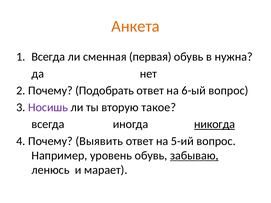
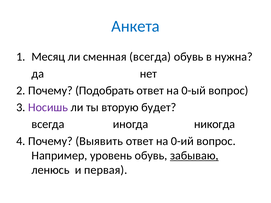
Анкета colour: orange -> blue (135, 26)
Всегда: Всегда -> Месяц (48, 57)
сменная первая: первая -> всегда (150, 57)
6-ый: 6-ый -> 0-ый (194, 91)
такое: такое -> будет (159, 107)
никогда underline: present -> none (215, 124)
5-ий: 5-ий -> 0-ий (182, 141)
марает: марает -> первая (106, 170)
